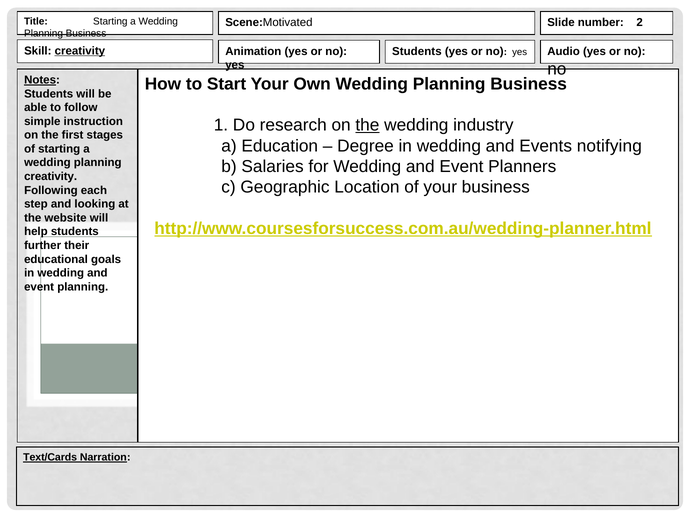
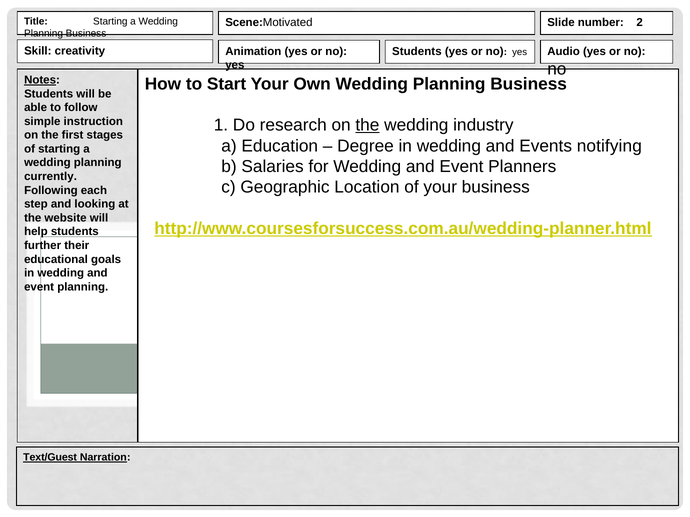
creativity underline: present -> none (80, 51)
creativity: creativity -> currently (51, 177)
Text/Cards: Text/Cards -> Text/Guest (50, 458)
